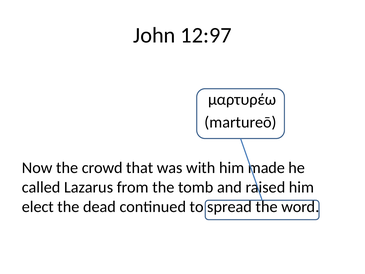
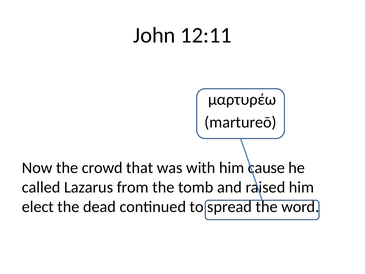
12:97: 12:97 -> 12:11 (206, 35)
made: made -> cause (266, 168)
